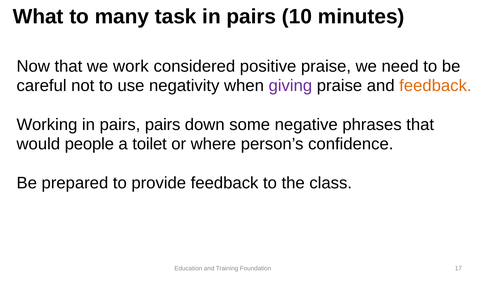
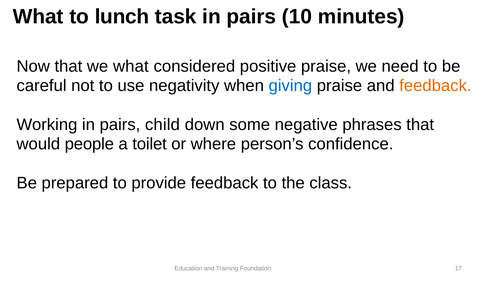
many: many -> lunch (122, 17)
we work: work -> what (131, 66)
giving colour: purple -> blue (290, 86)
pairs pairs: pairs -> child (162, 125)
